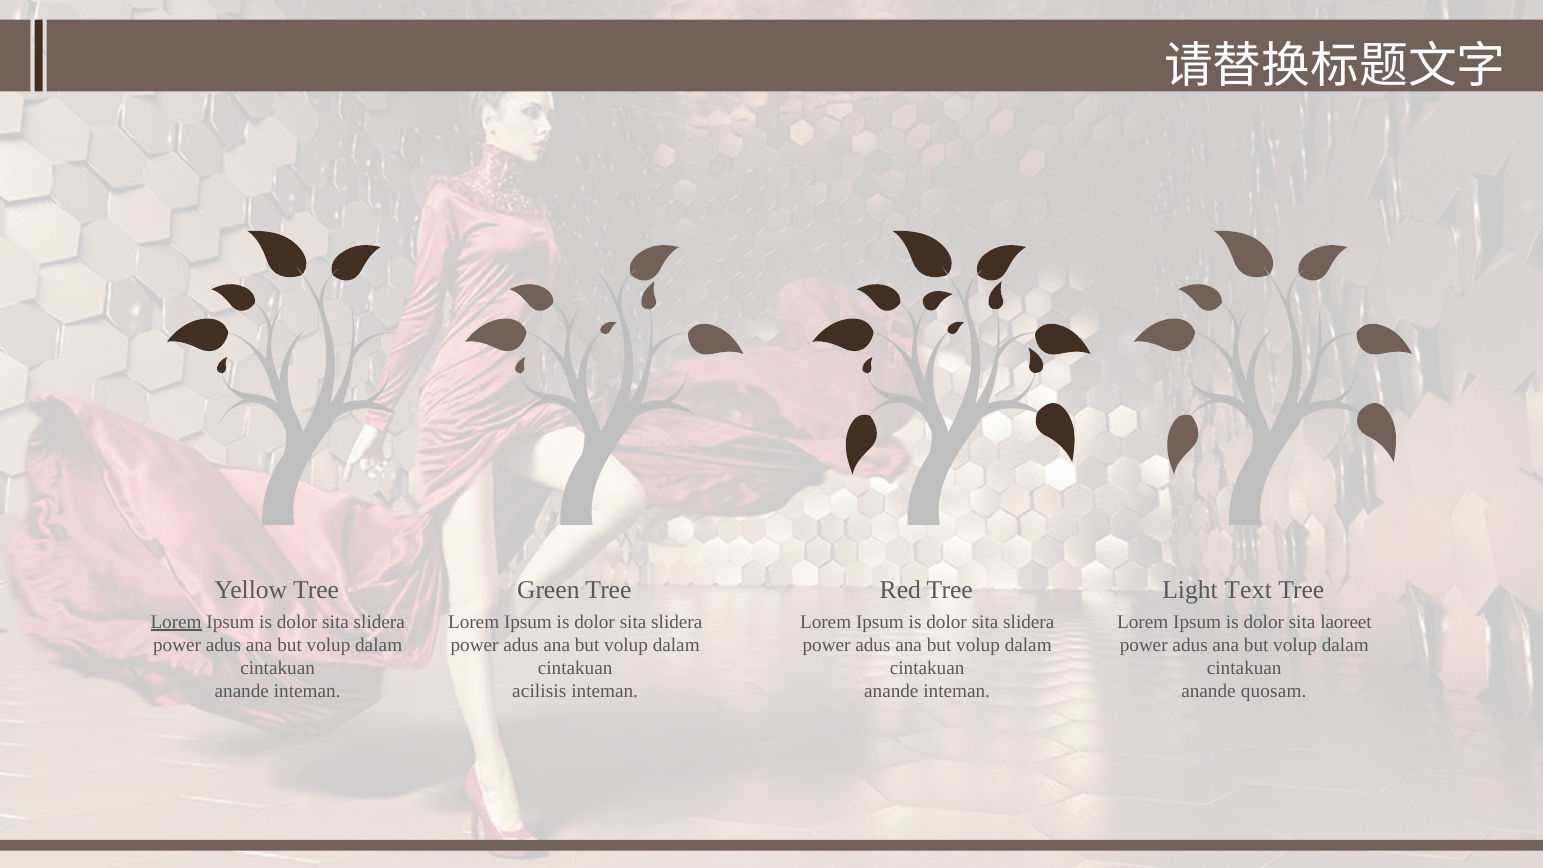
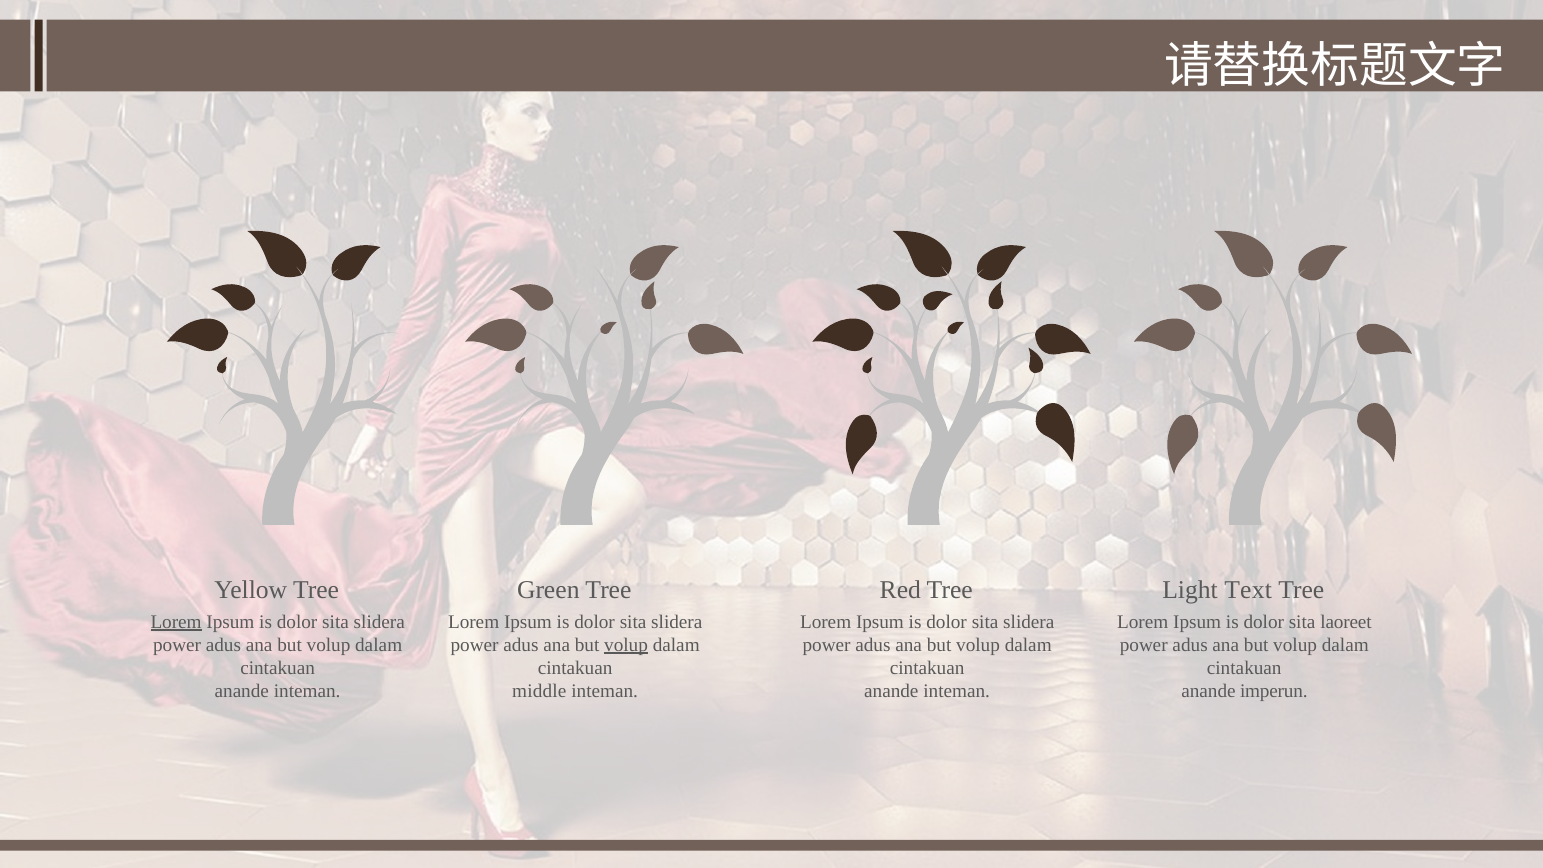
volup underline: none -> present (626, 645)
acilisis: acilisis -> middle (539, 691)
quosam: quosam -> imperun (1274, 691)
